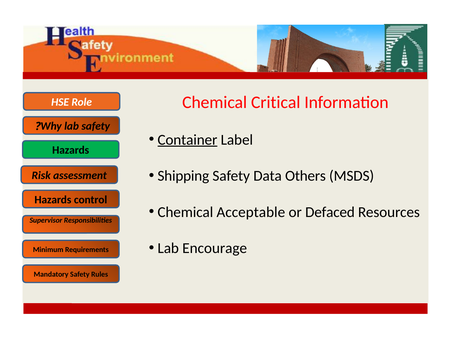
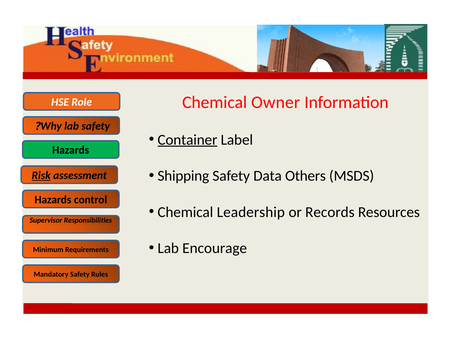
Critical: Critical -> Owner (276, 102)
Risk underline: none -> present (41, 175)
Acceptable: Acceptable -> Leadership (251, 212)
Defaced: Defaced -> Records (330, 212)
